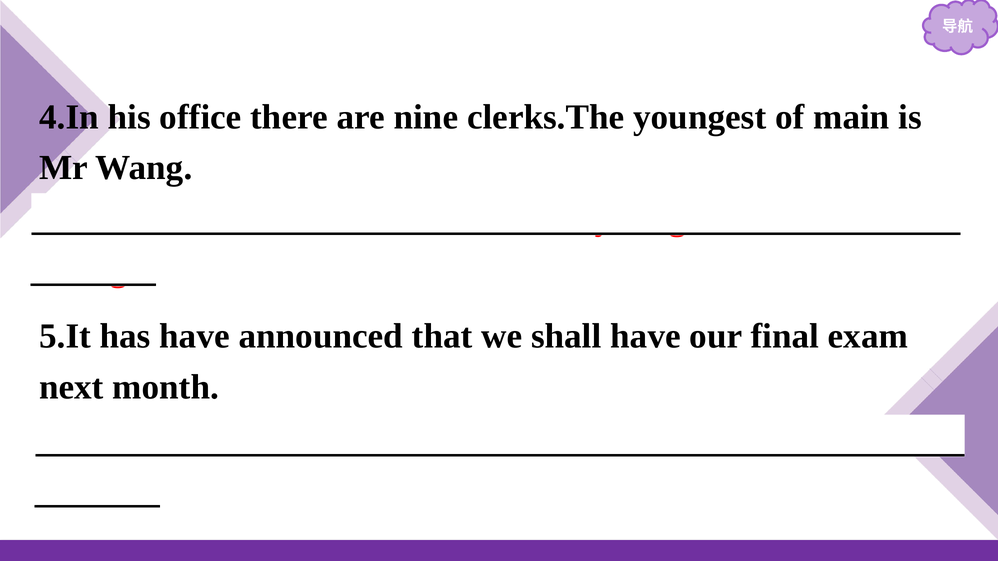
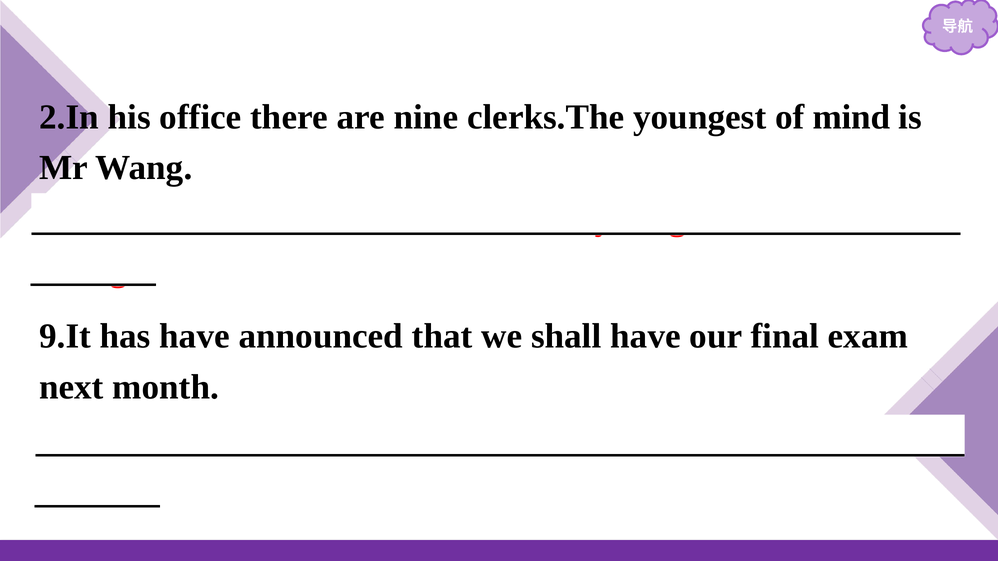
4.In: 4.In -> 2.In (69, 117)
main: main -> mind (852, 117)
5.It: 5.It -> 9.It (65, 336)
